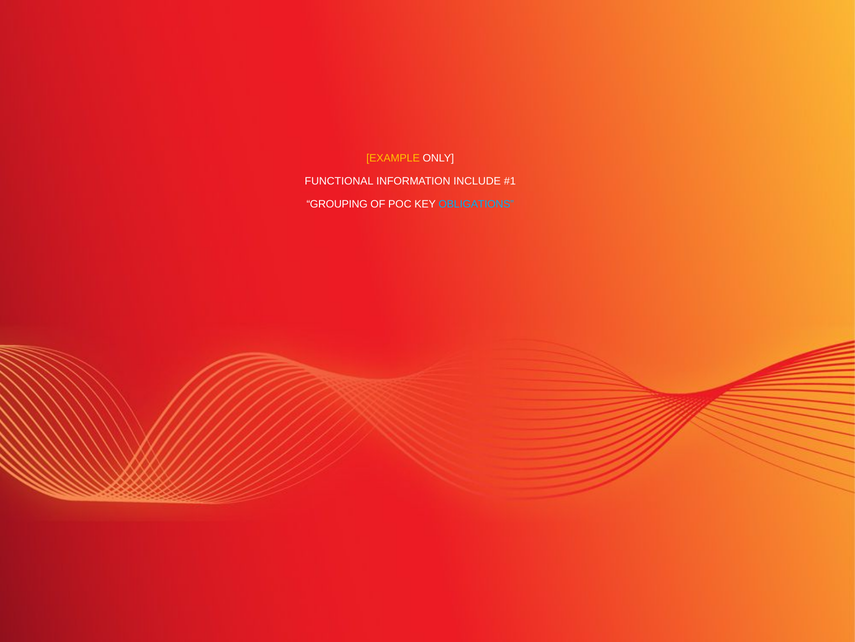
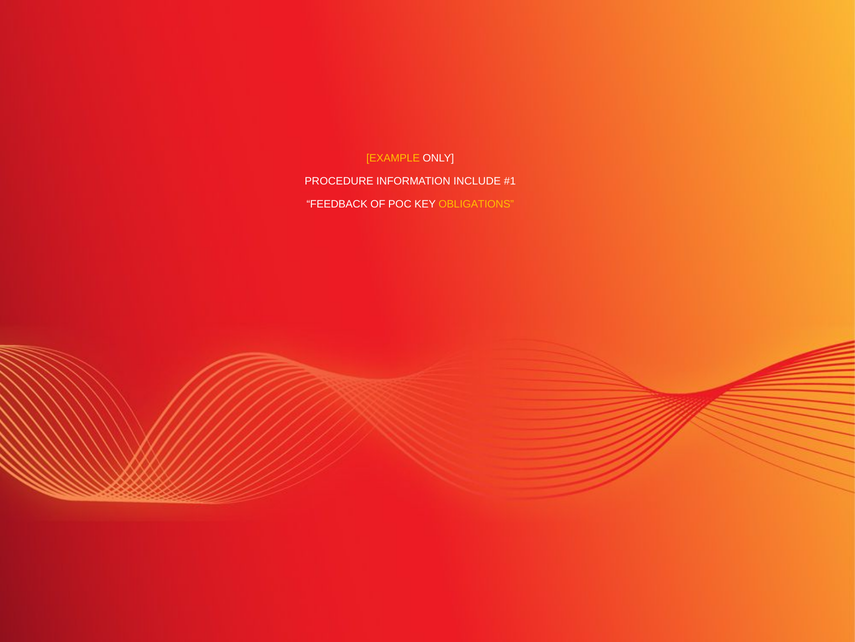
FUNCTIONAL: FUNCTIONAL -> PROCEDURE (339, 181)
GROUPING: GROUPING -> FEEDBACK (337, 204)
OBLIGATIONS colour: light blue -> yellow (476, 204)
